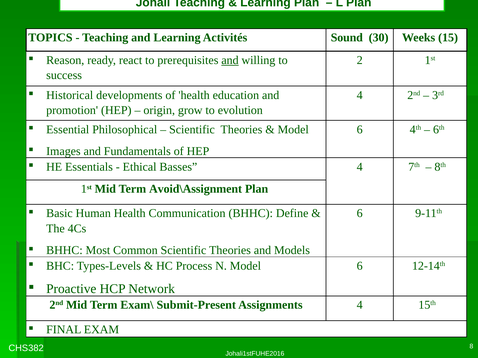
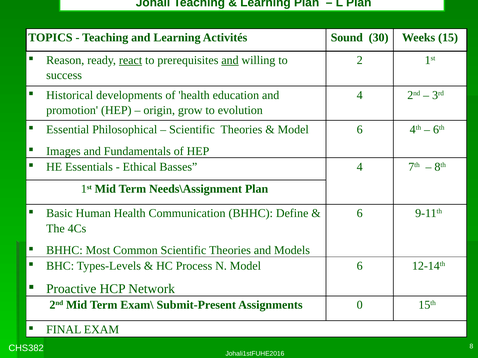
react underline: none -> present (131, 60)
Avoid\Assignment: Avoid\Assignment -> Needs\Assignment (196, 189)
Assignments 4: 4 -> 0 (360, 305)
